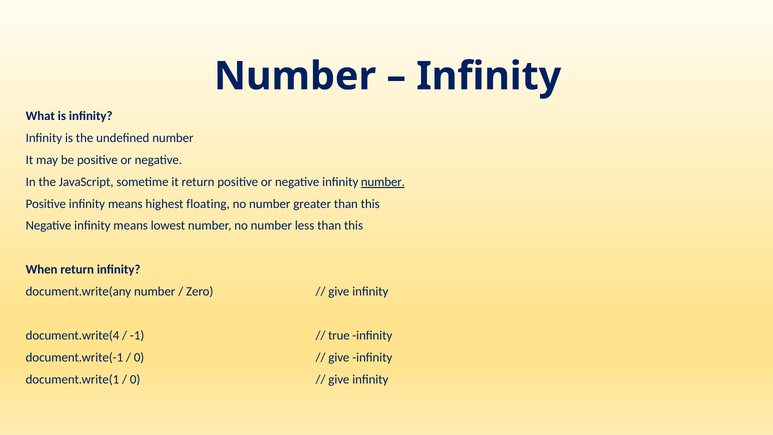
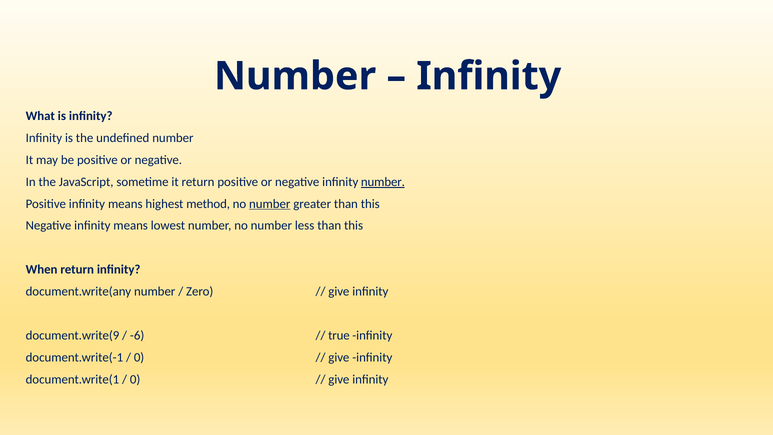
floating: floating -> method (208, 204)
number underline: none -> present (270, 204)
document.write(4: document.write(4 -> document.write(9 (72, 335)
-1: -1 -> -6 (137, 335)
